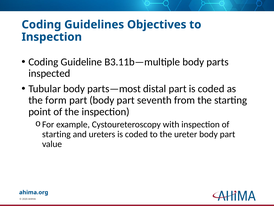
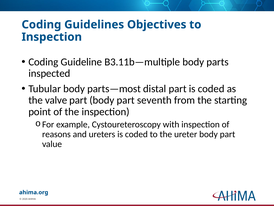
form: form -> valve (56, 100)
starting: starting -> reasons (56, 134)
